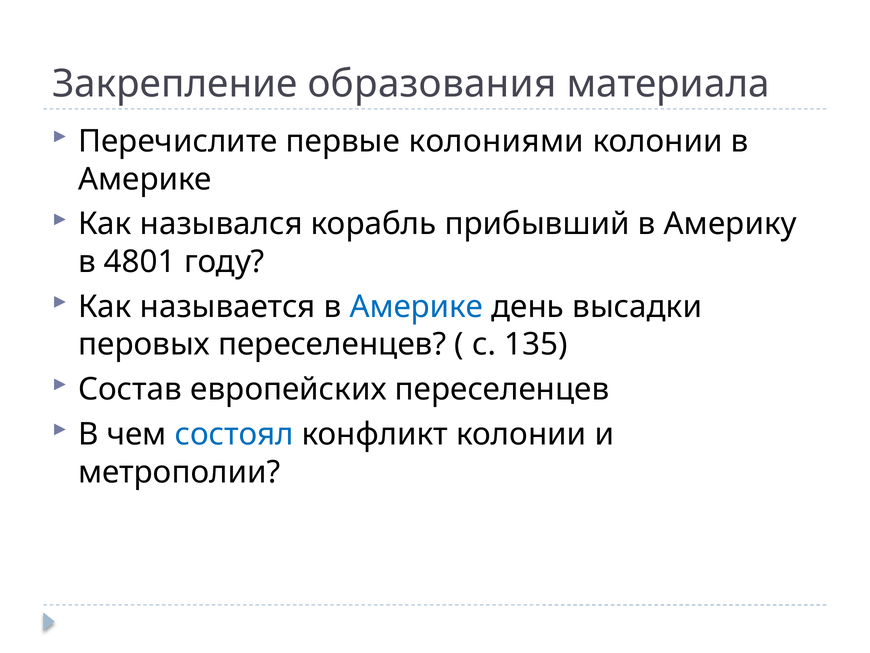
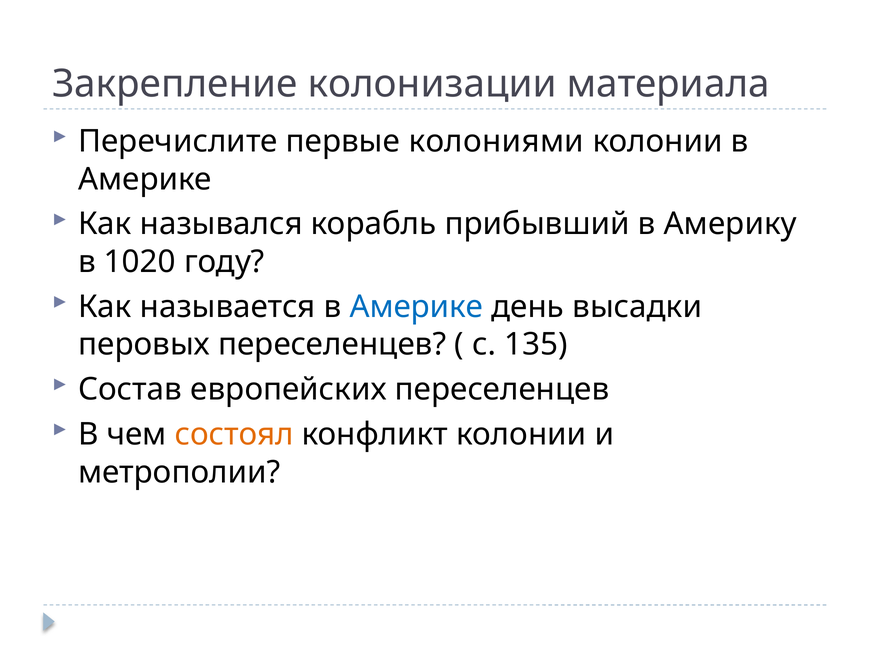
образования: образования -> колонизации (432, 84)
4801: 4801 -> 1020 (140, 262)
состоял colour: blue -> orange (234, 434)
